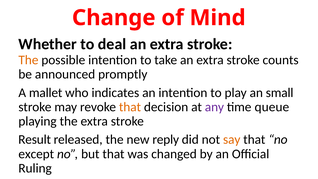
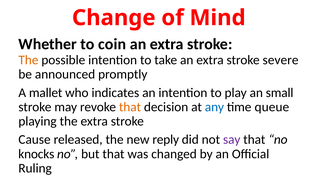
deal: deal -> coin (112, 44)
counts: counts -> severe (281, 60)
any colour: purple -> blue (214, 107)
Result: Result -> Cause (35, 139)
say colour: orange -> purple (232, 139)
except: except -> knocks (36, 154)
